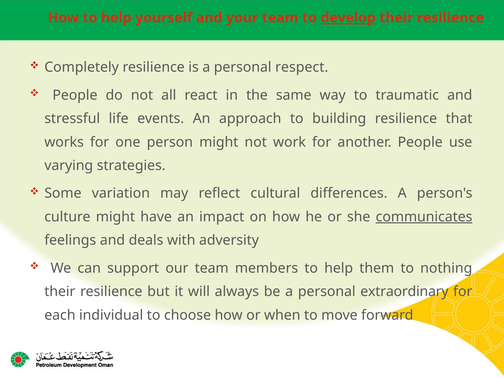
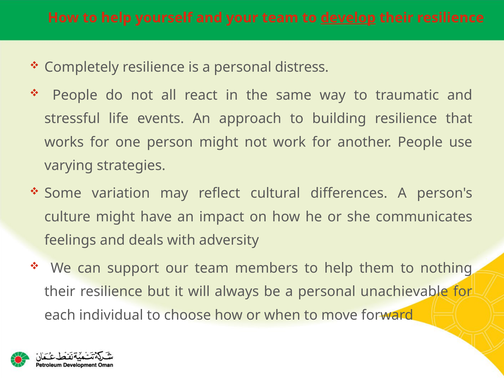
respect: respect -> distress (302, 67)
communicates underline: present -> none (424, 217)
extraordinary: extraordinary -> unachievable (404, 292)
